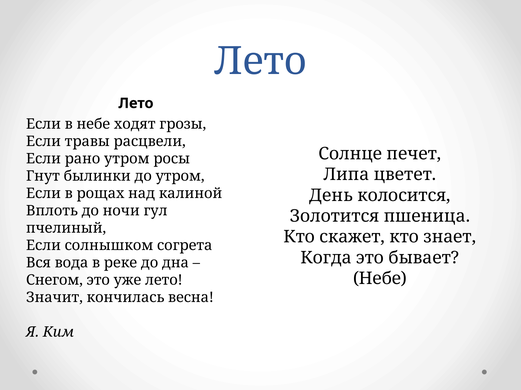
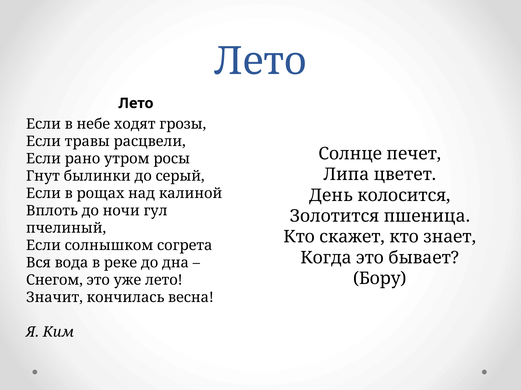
до утром: утром -> серый (180, 176)
Небе: Небе -> Бору (380, 279)
